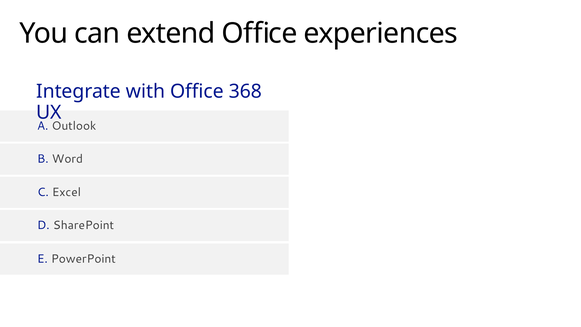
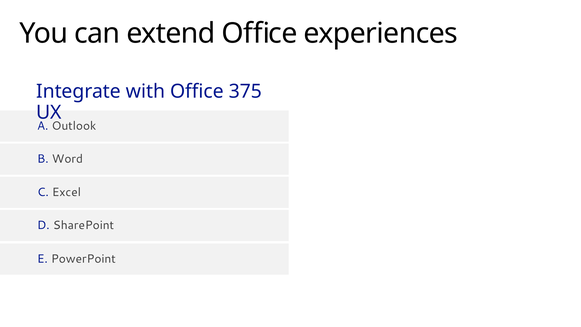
368: 368 -> 375 (245, 91)
